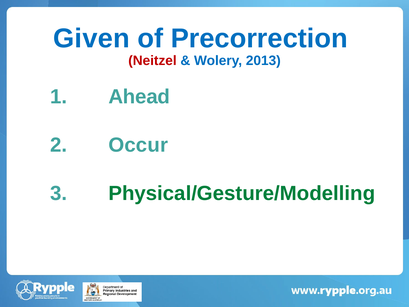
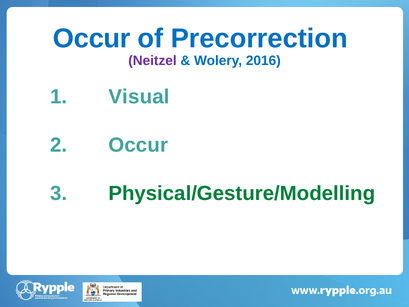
Given: Given -> Occur (92, 38)
Neitzel colour: red -> purple (152, 61)
2013: 2013 -> 2016 (263, 61)
Ahead: Ahead -> Visual (139, 97)
